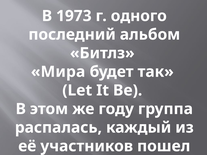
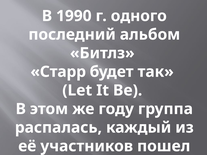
1973: 1973 -> 1990 (74, 16)
Мира: Мира -> Старр (58, 72)
